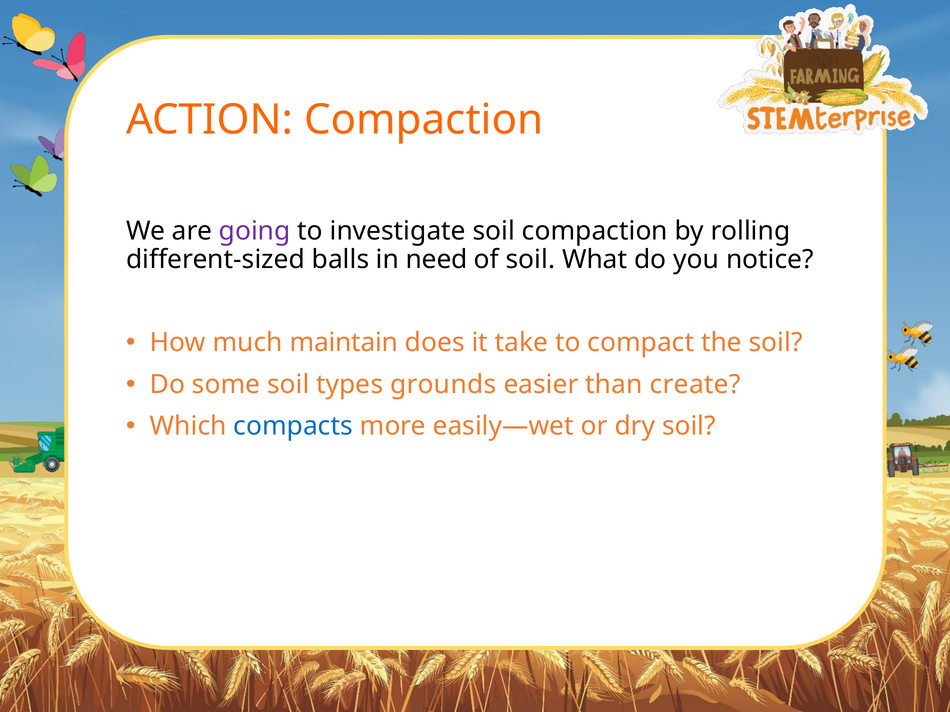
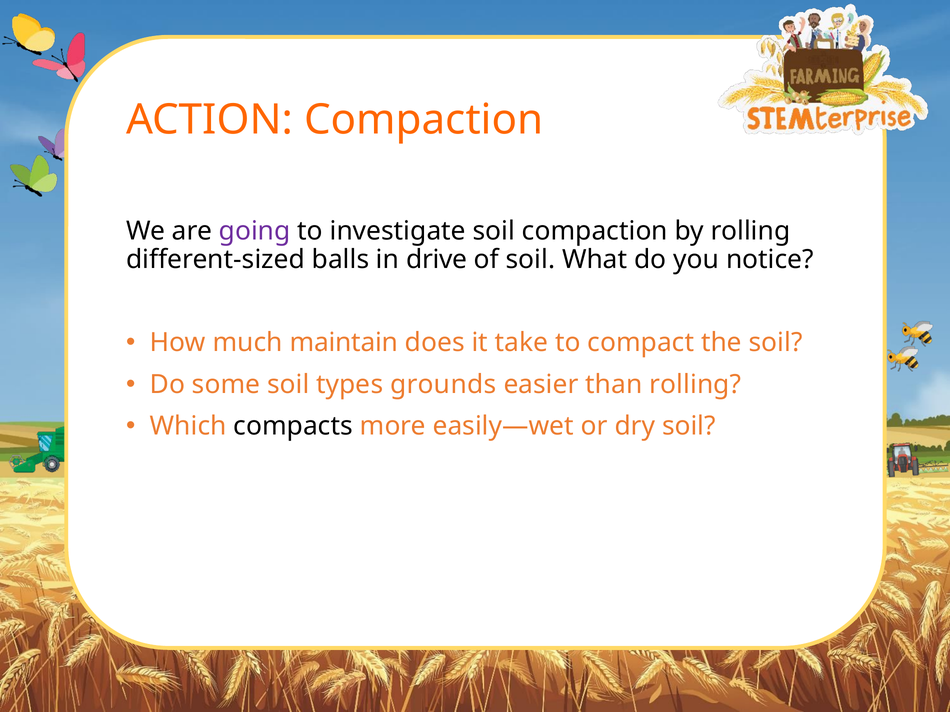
need: need -> drive (437, 260)
than create: create -> rolling (695, 385)
compacts colour: blue -> black (293, 426)
